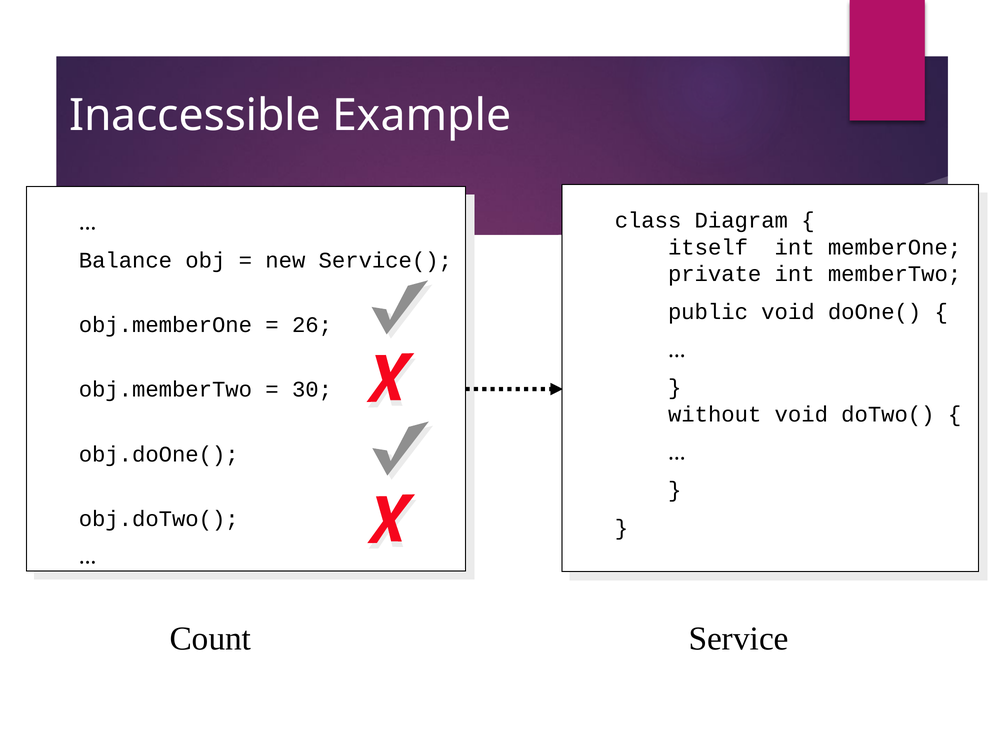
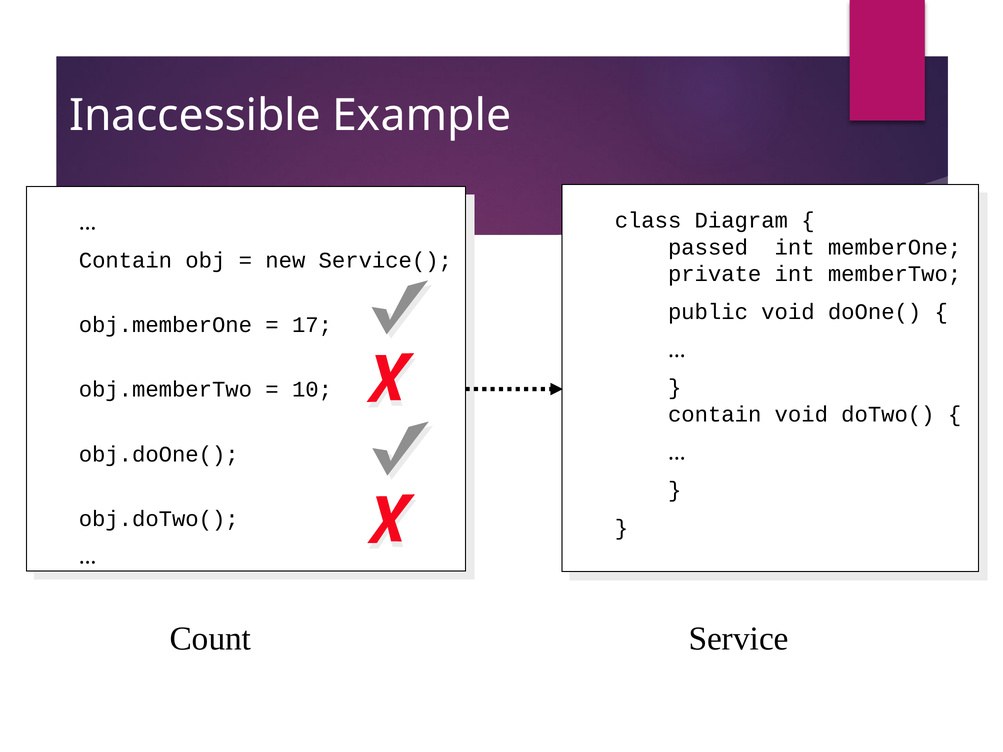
itself: itself -> passed (708, 247)
Balance: Balance -> Contain (125, 260)
26: 26 -> 17 (312, 325)
30: 30 -> 10 (312, 390)
without: without -> contain (715, 414)
